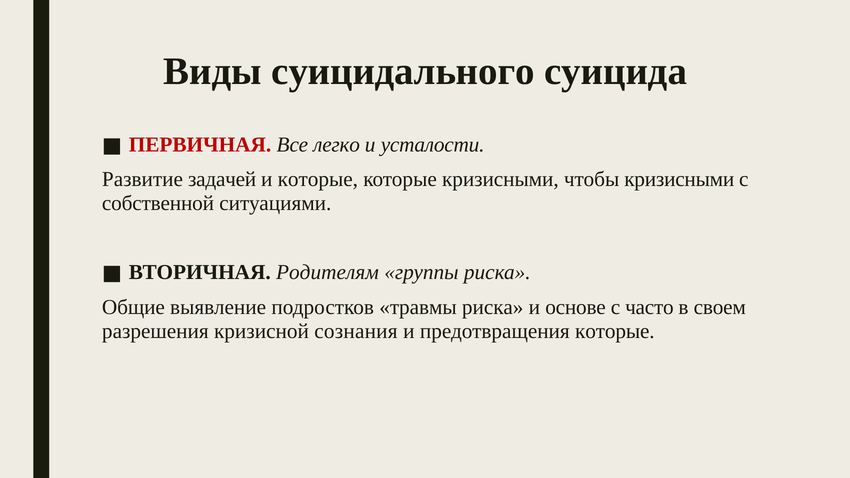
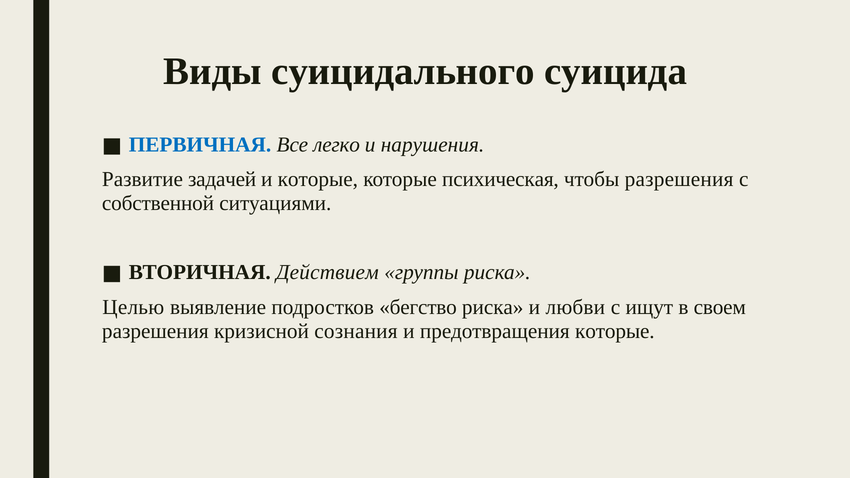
ПЕРВИЧНАЯ colour: red -> blue (200, 145)
усталости: усталости -> нарушения (433, 145)
которые кризисными: кризисными -> психическая (500, 179)
чтобы кризисными: кризисными -> разрешения (679, 179)
Родителям: Родителям -> Действием (327, 273)
Общие: Общие -> Целью (133, 307)
травмы: травмы -> бегство (418, 307)
основе: основе -> любви (575, 307)
часто: часто -> ищут (649, 307)
